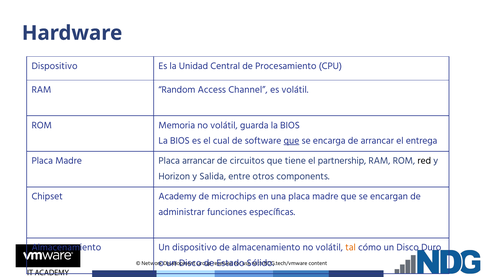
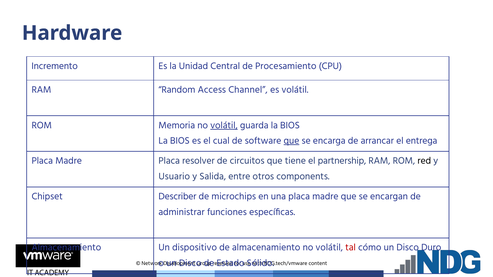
Dispositivo: Dispositivo -> Incremento (55, 66)
volátil underline: none -> present (224, 125)
Placa arrancar: arrancar -> resolver (198, 161)
Horizon: Horizon -> Usuario (174, 176)
Academy: Academy -> Describer (177, 197)
tal colour: orange -> red (351, 248)
